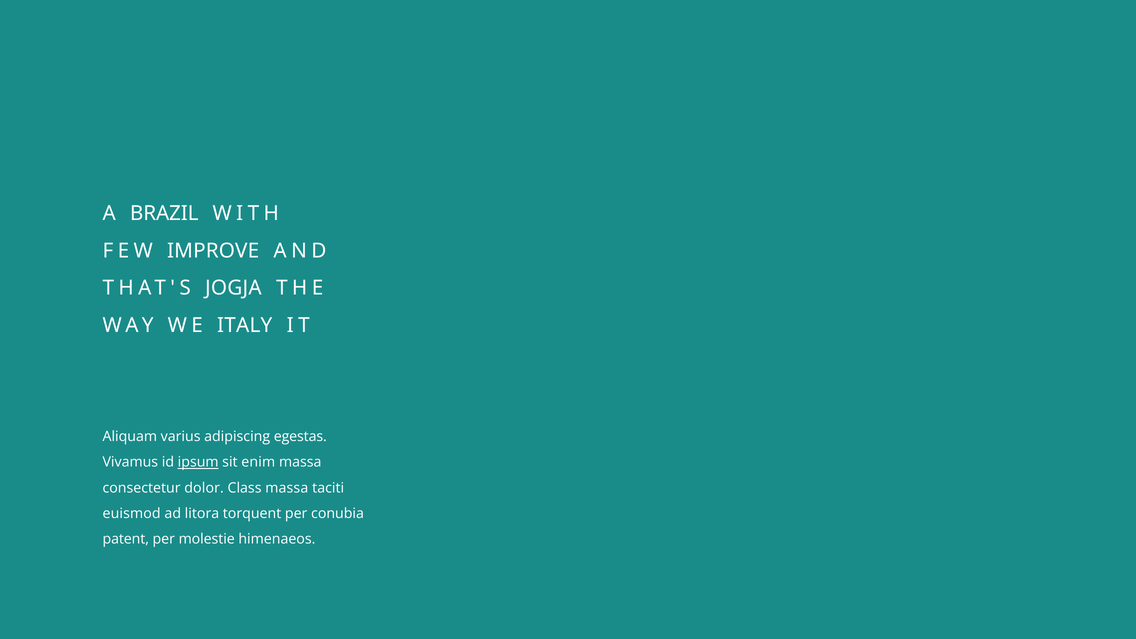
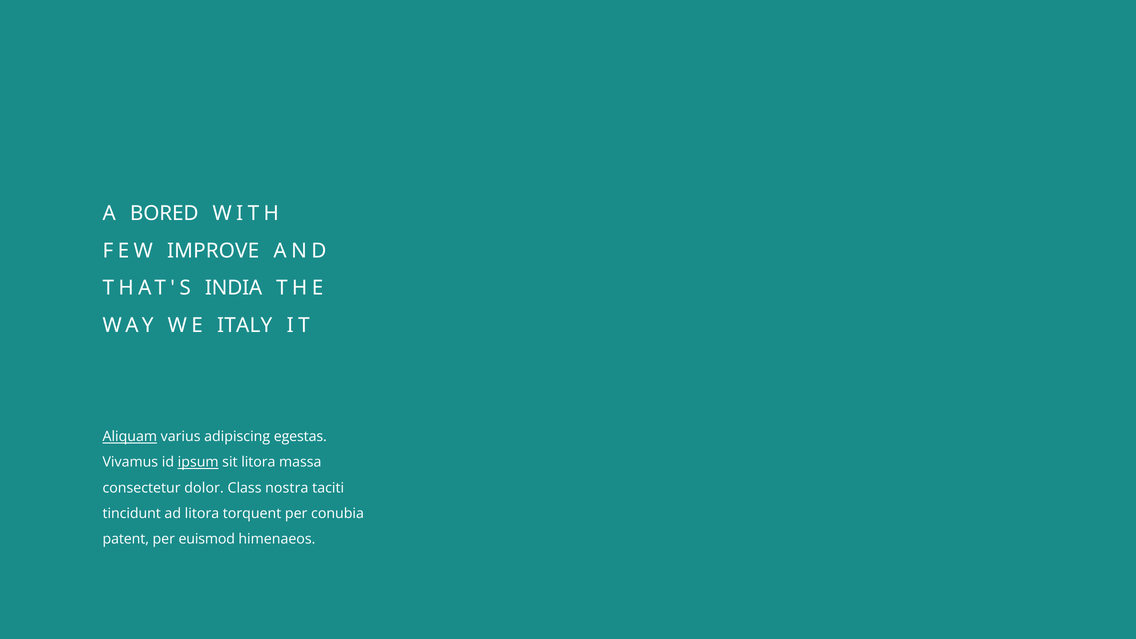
BRAZIL: BRAZIL -> BORED (164, 213)
JOGJA: JOGJA -> INDIA (234, 288)
Aliquam underline: none -> present (130, 437)
sit enim: enim -> litora (258, 462)
Class massa: massa -> nostra (287, 488)
euismod: euismod -> tincidunt (132, 513)
molestie: molestie -> euismod (207, 539)
